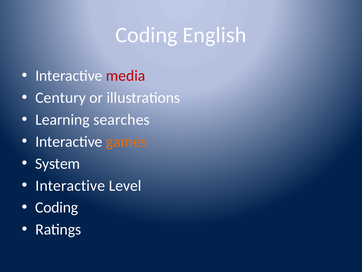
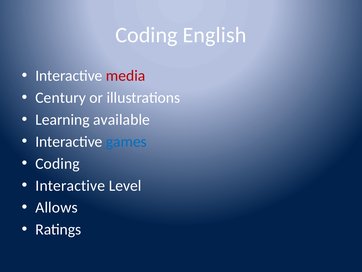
searches: searches -> available (122, 119)
games colour: orange -> blue (126, 141)
System: System -> Coding (57, 163)
Coding: Coding -> Allows (57, 207)
